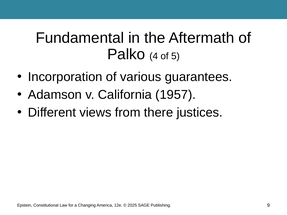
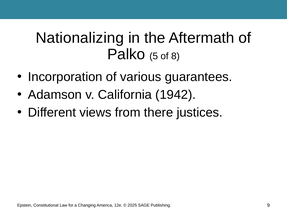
Fundamental: Fundamental -> Nationalizing (80, 38)
4: 4 -> 5 (154, 56)
5: 5 -> 8 (175, 56)
1957: 1957 -> 1942 (176, 95)
